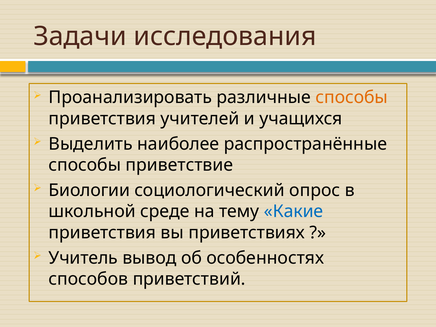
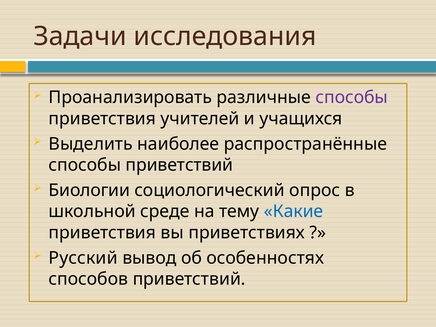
способы colour: orange -> purple (352, 97)
способы приветствие: приветствие -> приветствий (179, 165)
Учитель: Учитель -> Русский (83, 258)
